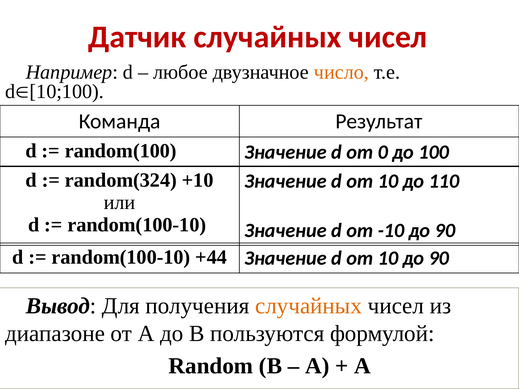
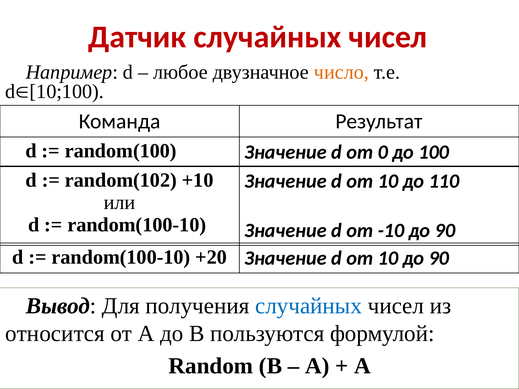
random(324: random(324 -> random(102 (121, 180)
+44: +44 -> +20 (211, 257)
случайных colour: orange -> blue (309, 306)
диапазоне: диапазоне -> относится (55, 334)
